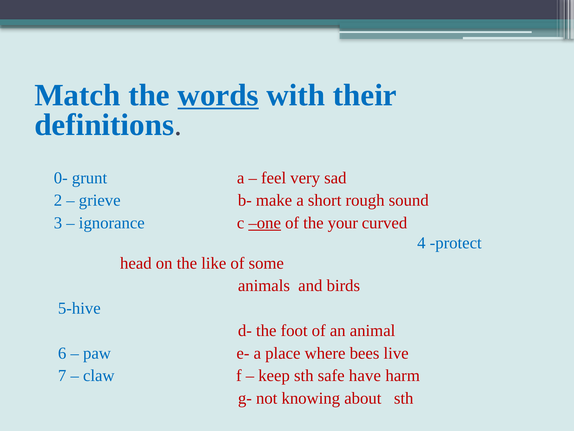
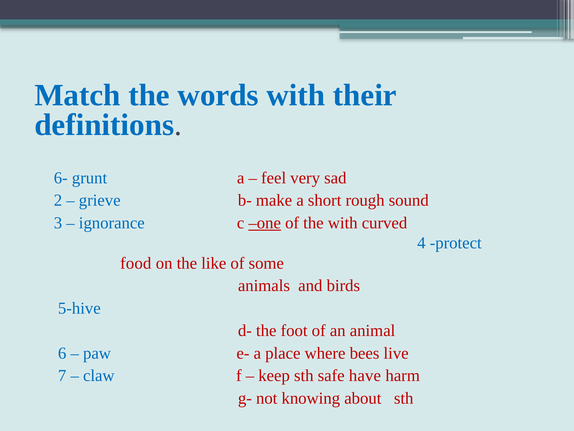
words underline: present -> none (218, 95)
0-: 0- -> 6- (61, 178)
the your: your -> with (343, 223)
head: head -> food (136, 263)
